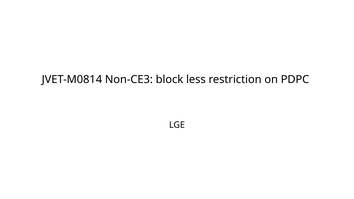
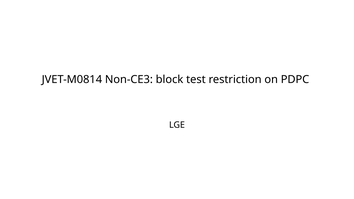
less: less -> test (196, 80)
